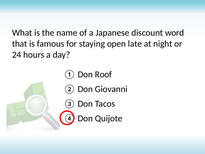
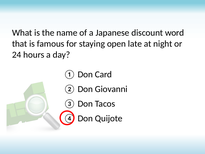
Roof: Roof -> Card (103, 74)
